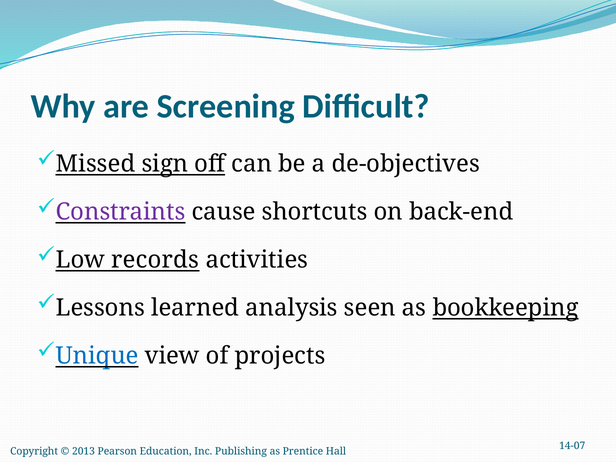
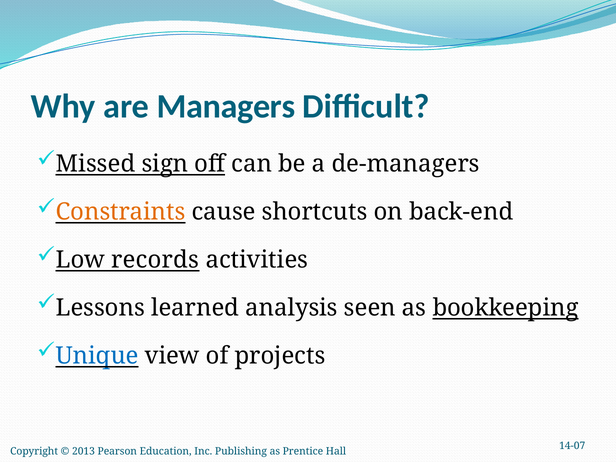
Screening: Screening -> Managers (226, 106)
de-objectives: de-objectives -> de-managers (406, 164)
Constraints colour: purple -> orange (121, 212)
